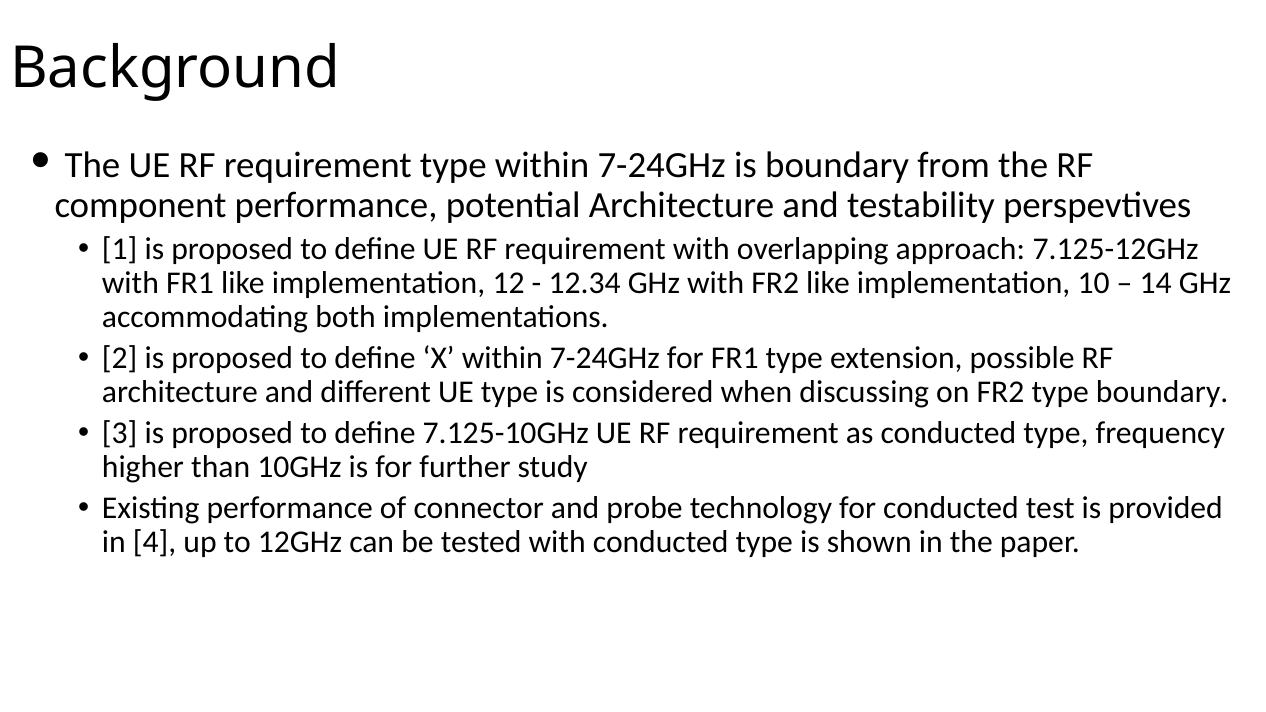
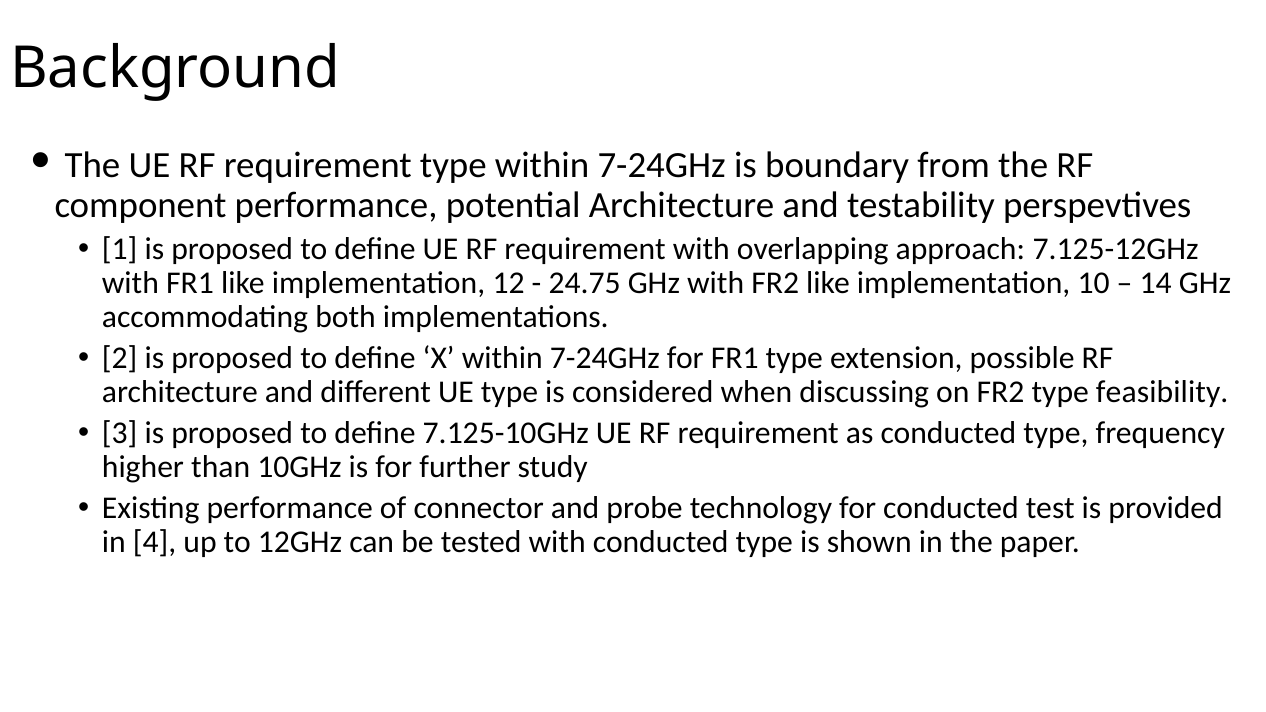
12.34: 12.34 -> 24.75 (585, 283)
type boundary: boundary -> feasibility (1162, 392)
